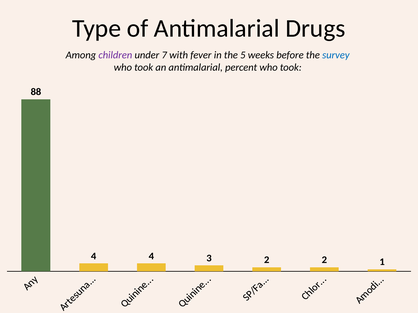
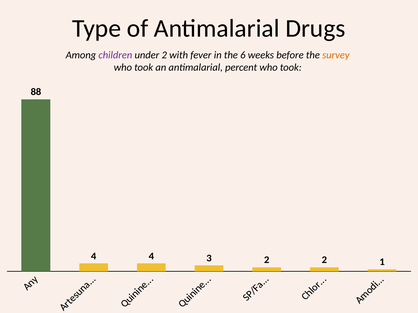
under 7: 7 -> 2 (164, 55)
5: 5 -> 6 (243, 55)
survey colour: blue -> orange (336, 55)
